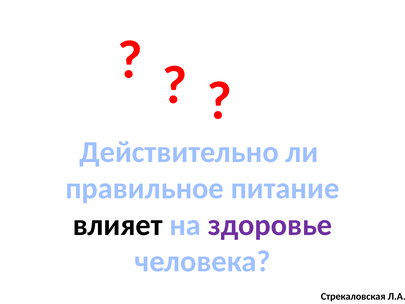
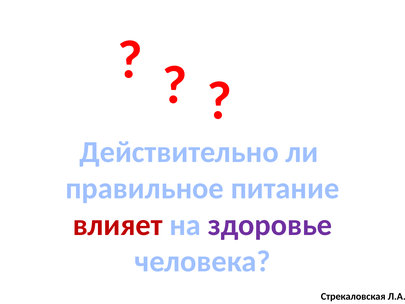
влияет colour: black -> red (118, 225)
